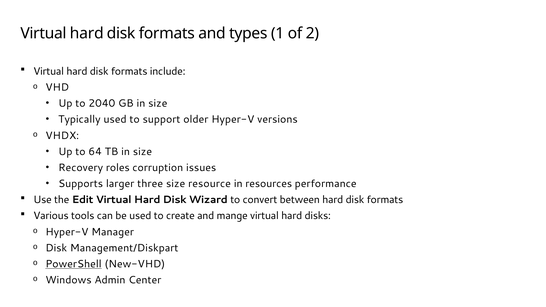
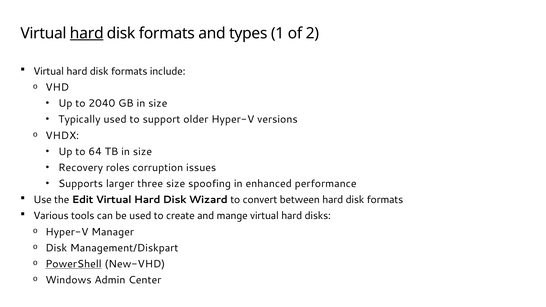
hard underline: none -> present (87, 33)
resource: resource -> spoofing (210, 184)
resources: resources -> enhanced (269, 184)
